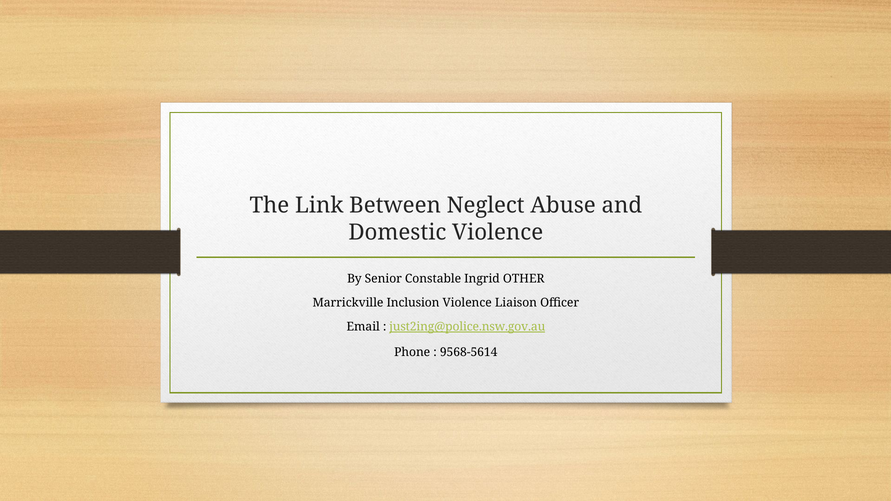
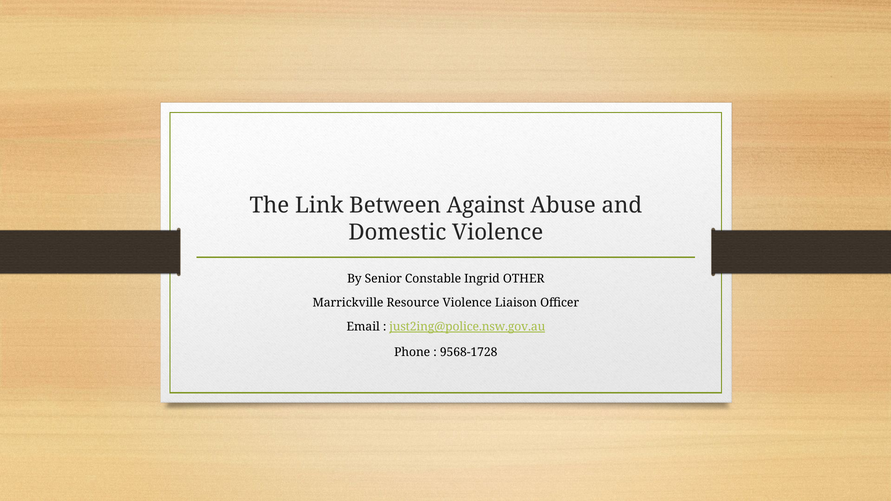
Neglect: Neglect -> Against (486, 206)
Inclusion: Inclusion -> Resource (413, 303)
9568-5614: 9568-5614 -> 9568-1728 (469, 352)
